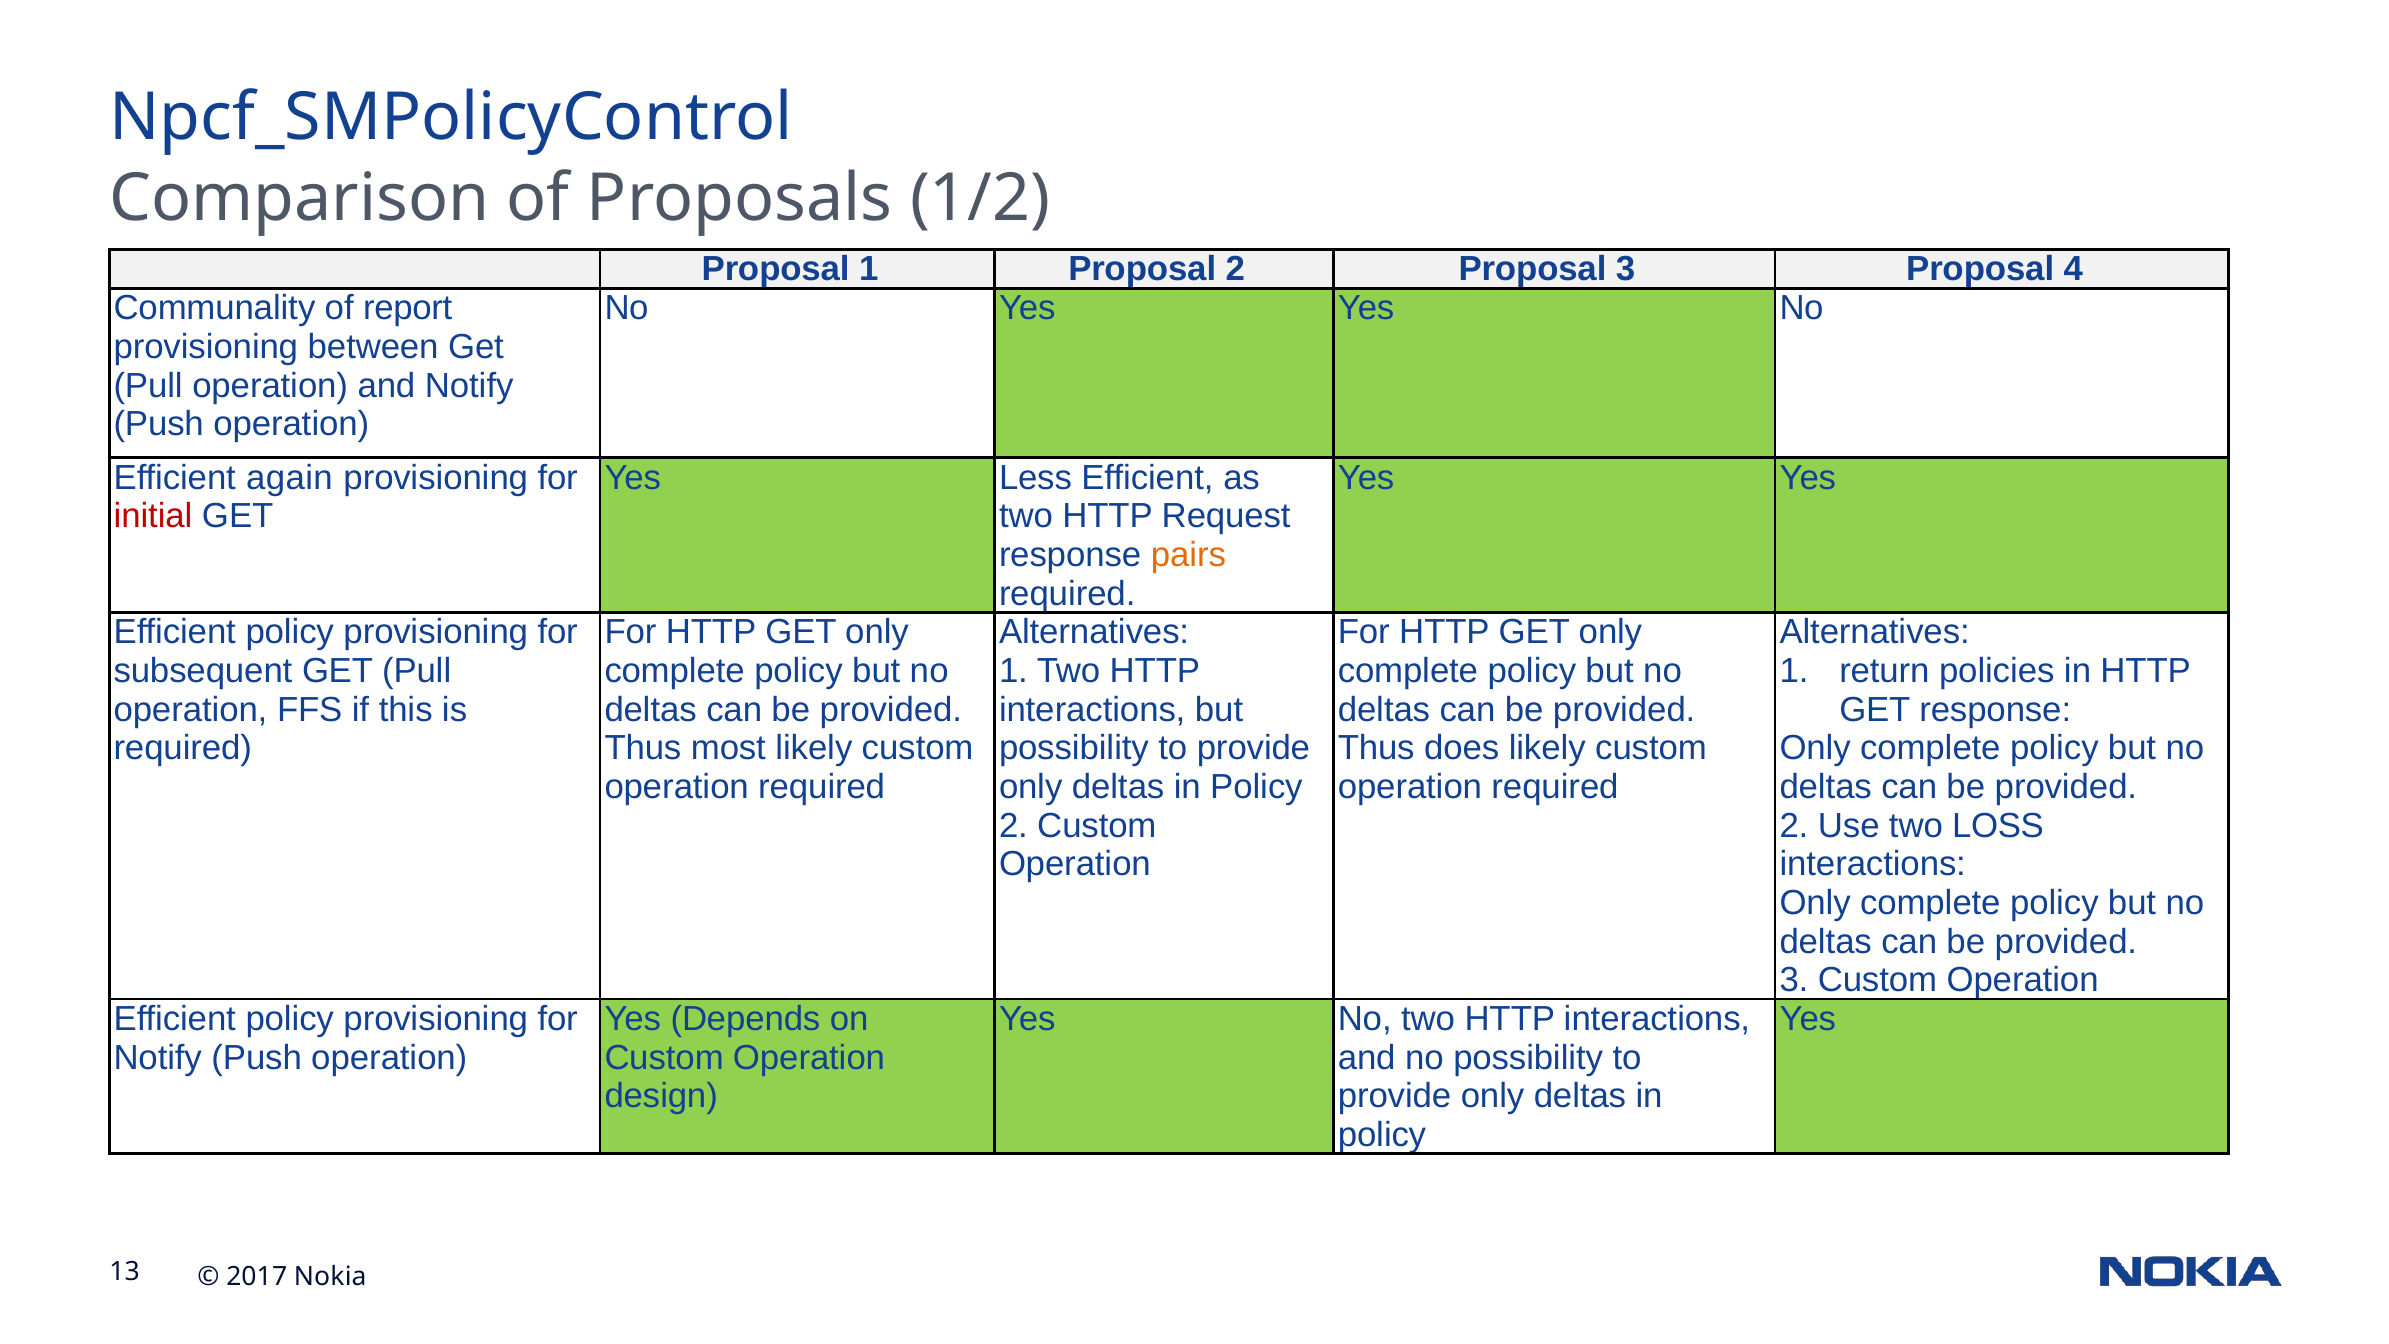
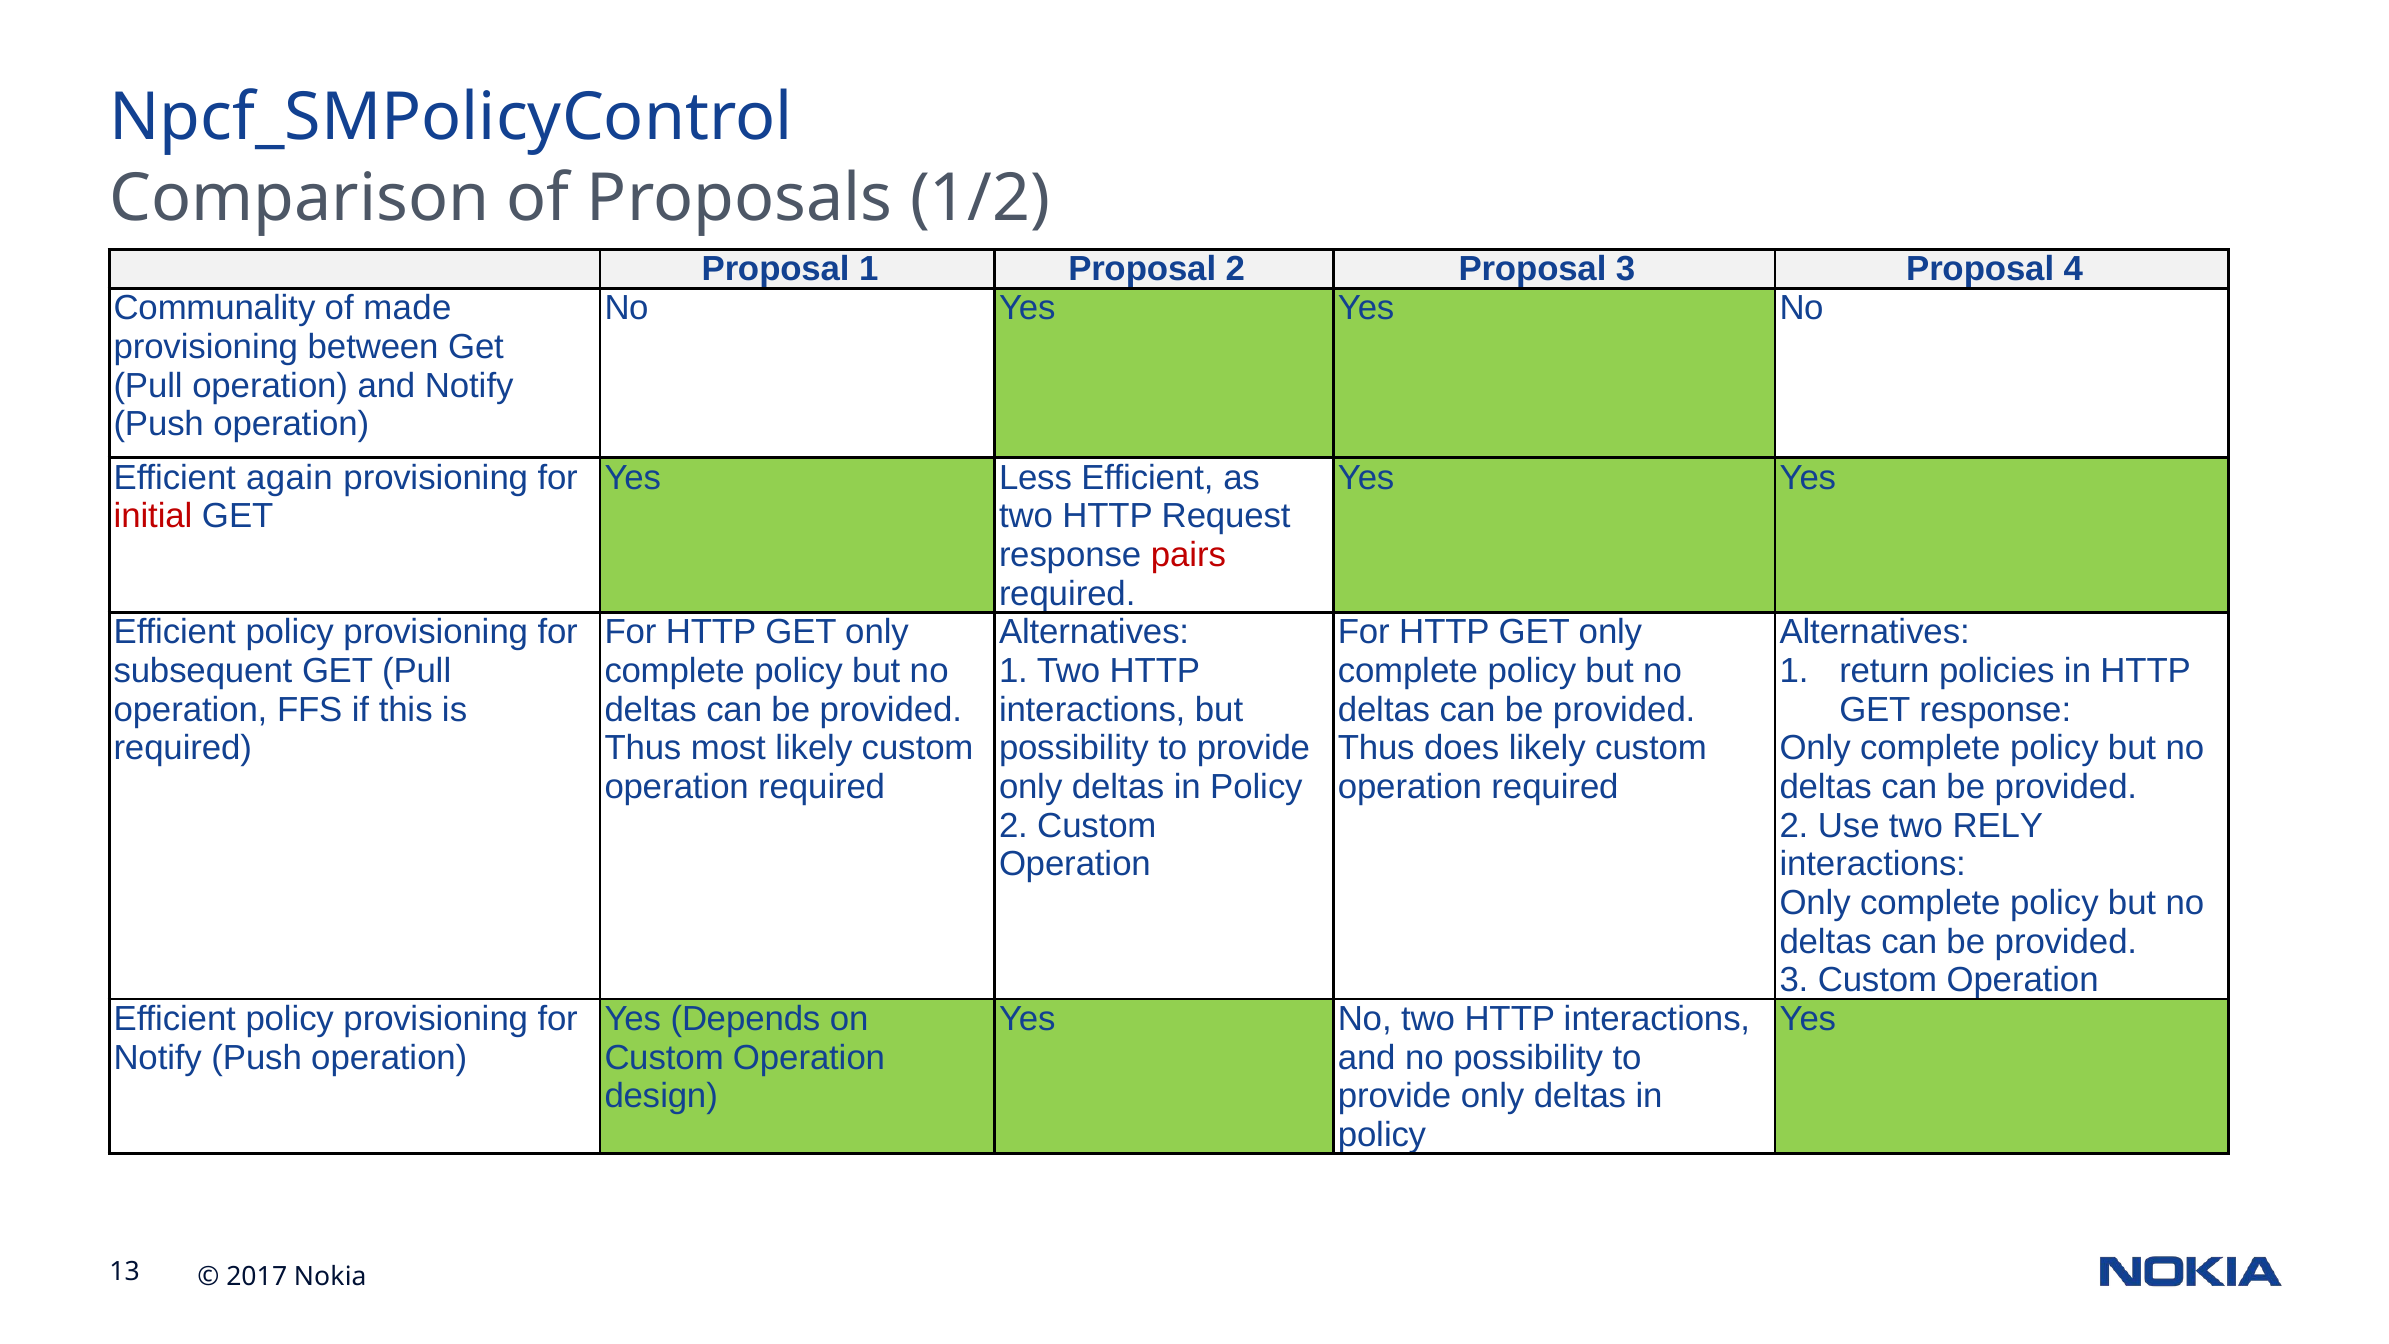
report: report -> made (407, 308)
pairs colour: orange -> red (1188, 555)
LOSS: LOSS -> RELY (1998, 826)
